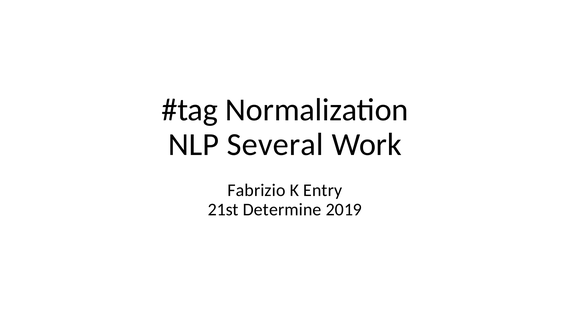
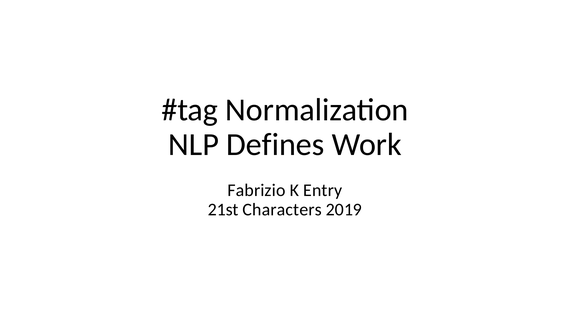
Several: Several -> Defines (275, 144)
Determine: Determine -> Characters (282, 209)
